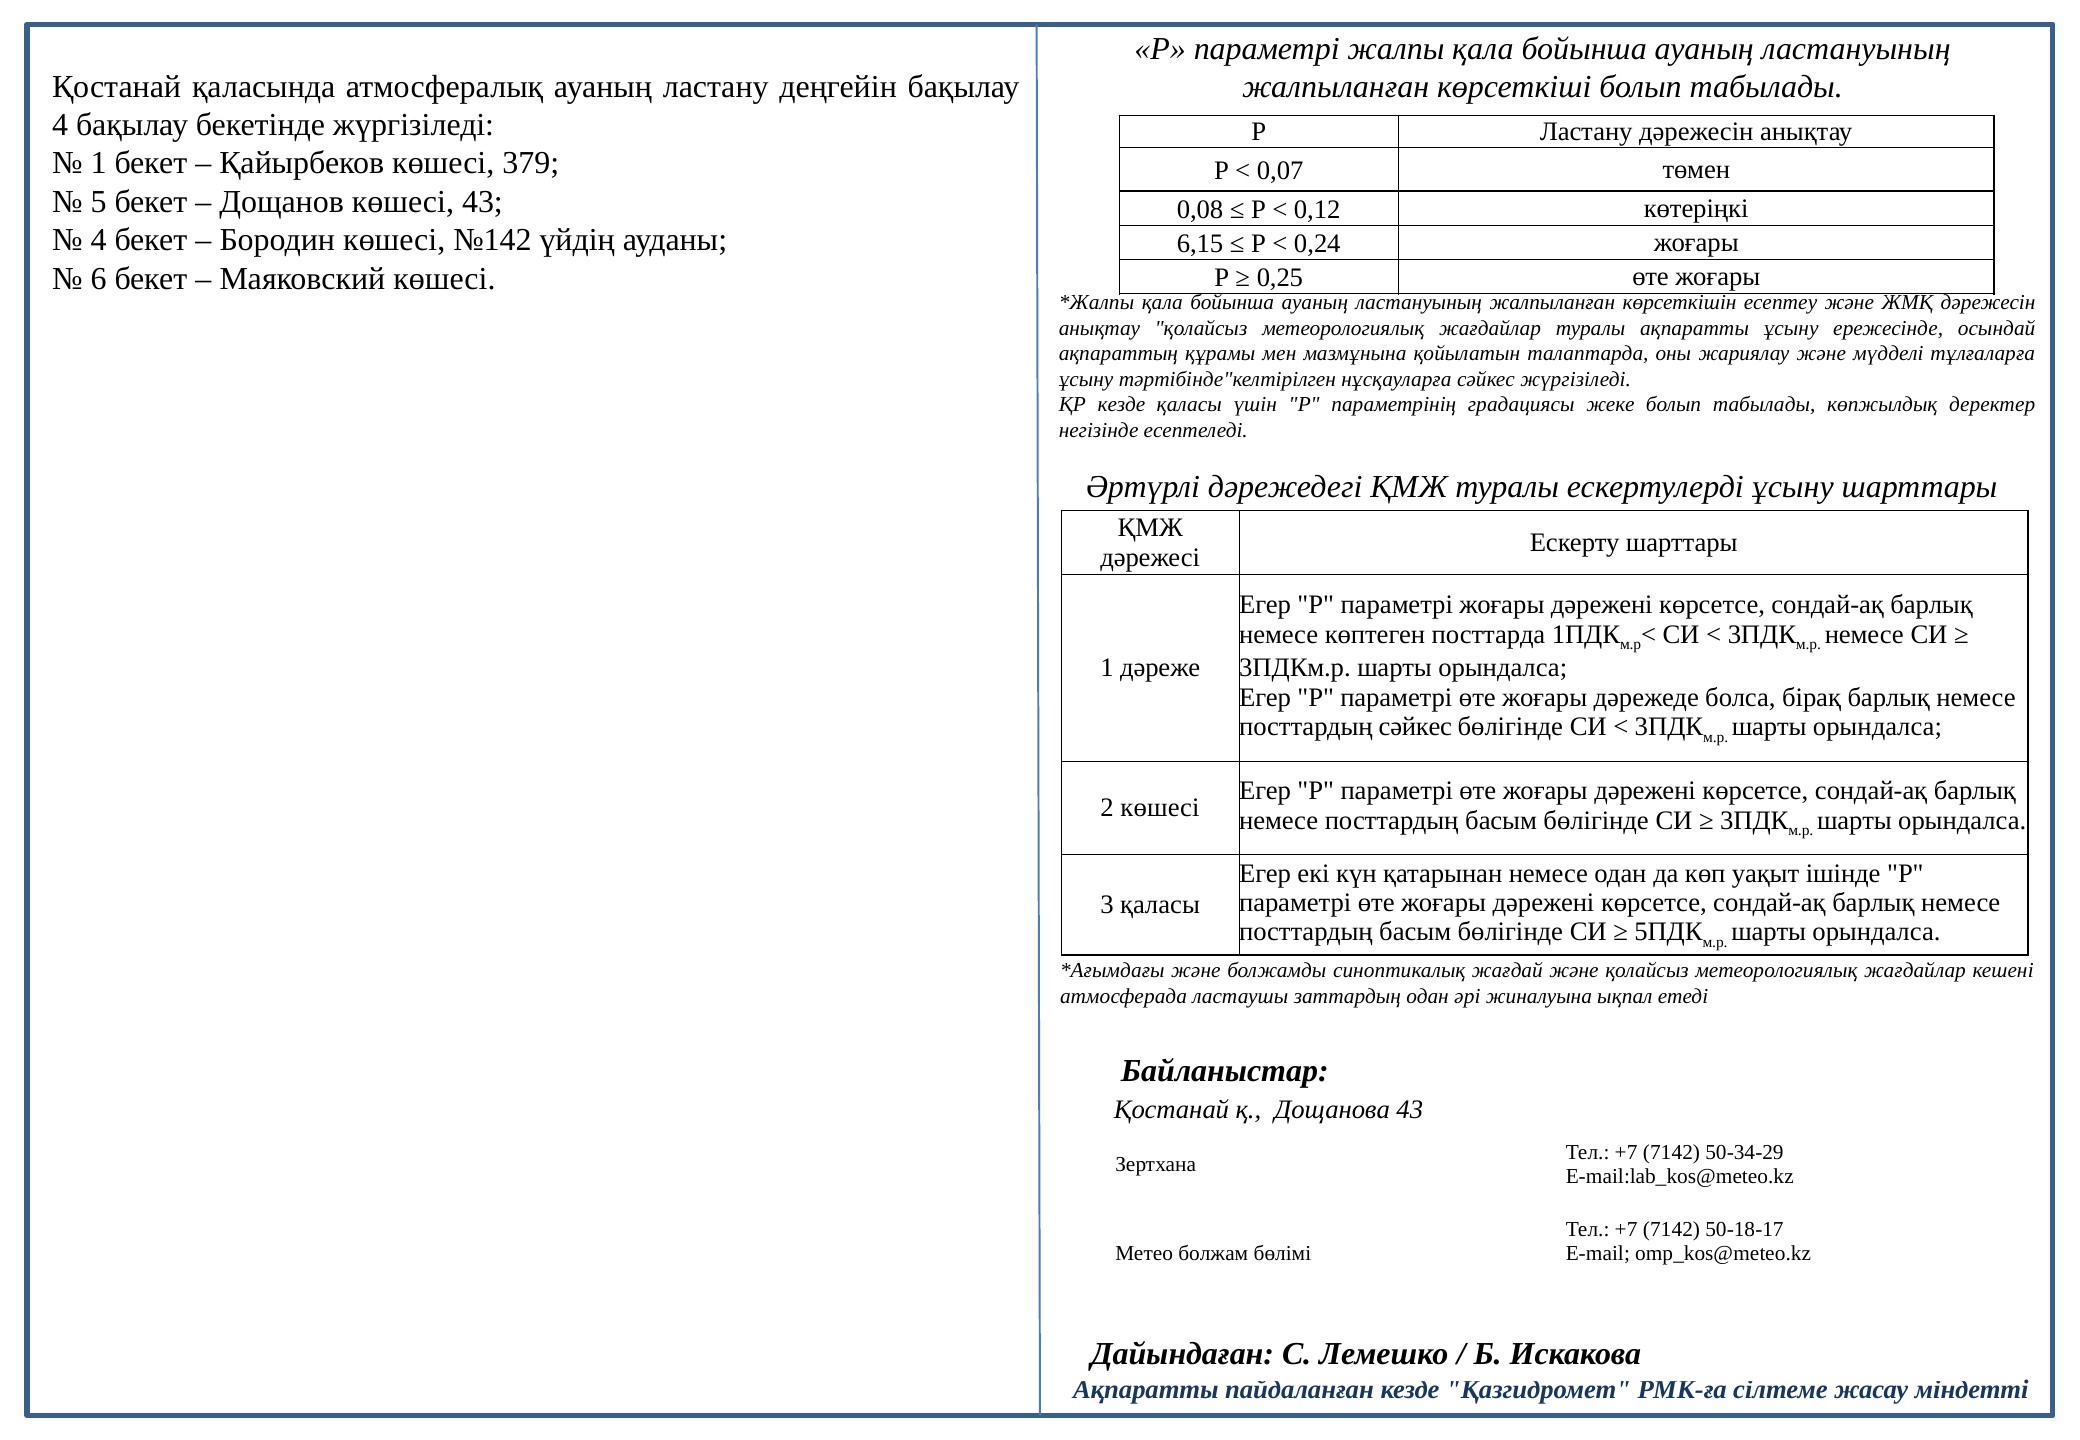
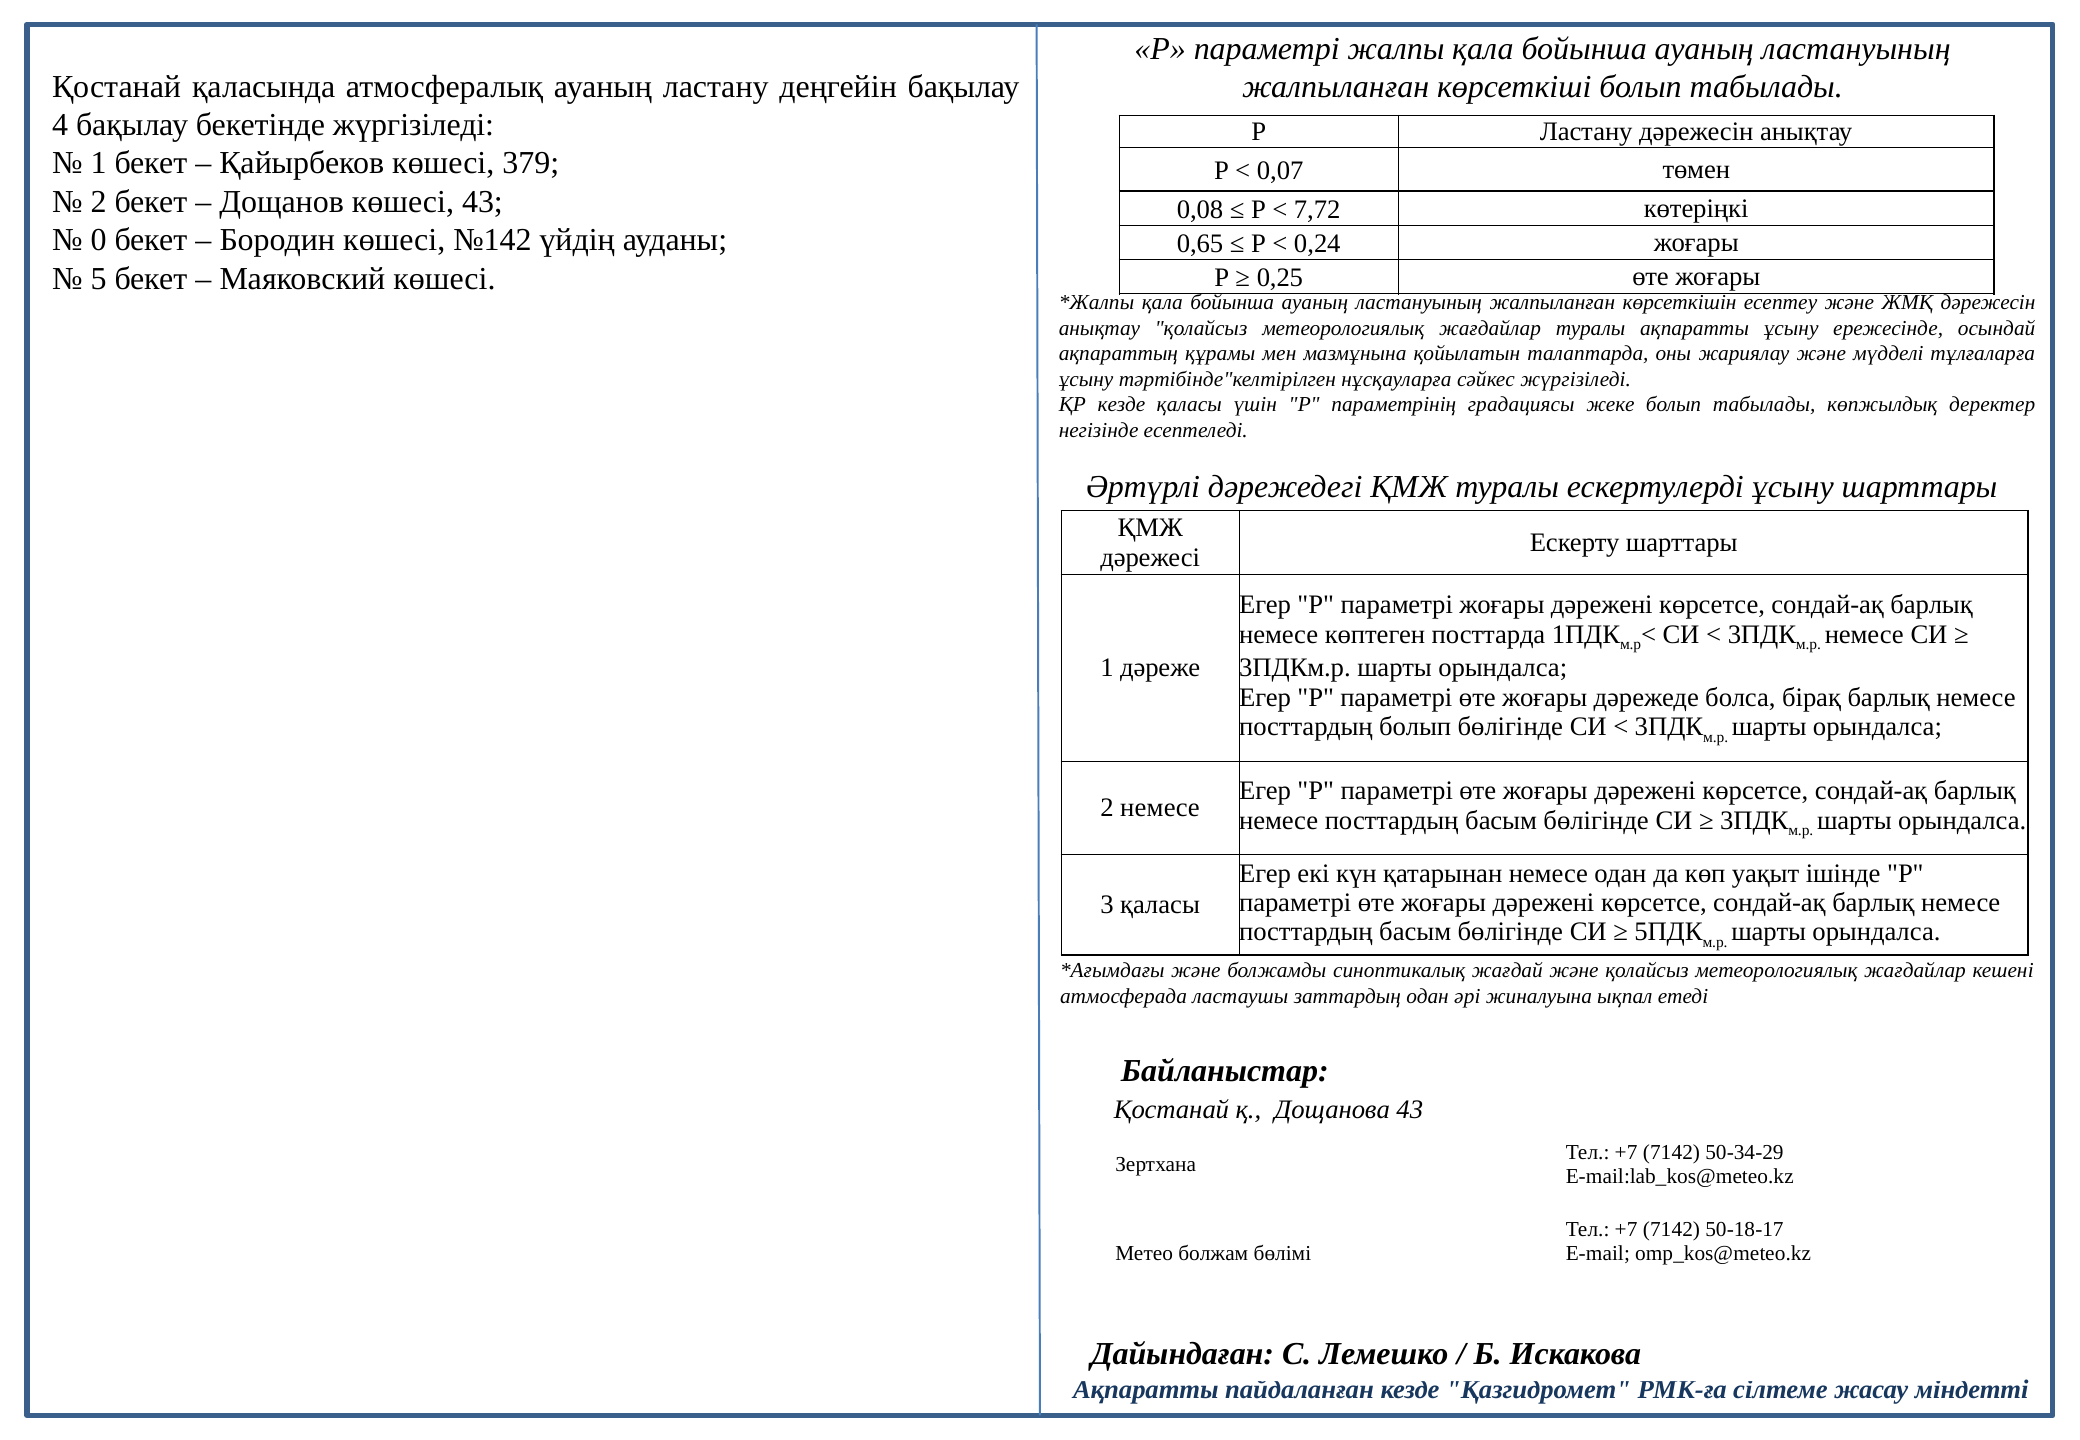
5: 5 -> 2 (99, 202)
0,12: 0,12 -> 7,72 (1317, 209)
4: 4 -> 0 (99, 240)
6,15: 6,15 -> 0,65 (1200, 244)
6: 6 -> 5 (99, 279)
посттардың сәйкес: сәйкес -> болып (1415, 727)
2 көшесі: көшесі -> немесе (1160, 808)
